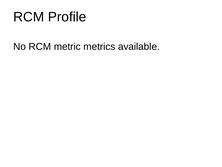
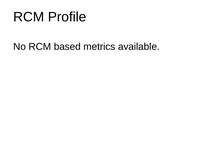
metric: metric -> based (67, 47)
